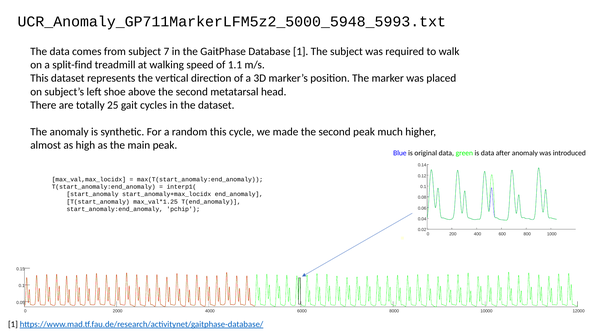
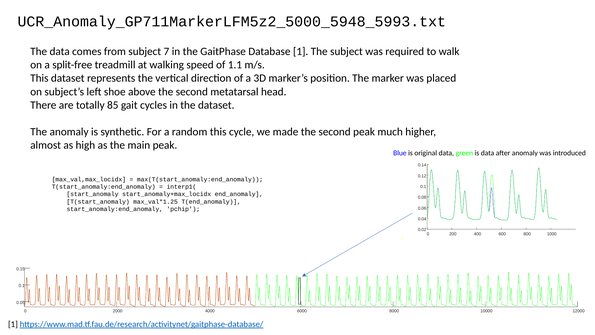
split-find: split-find -> split-free (72, 65)
25: 25 -> 85 (113, 105)
